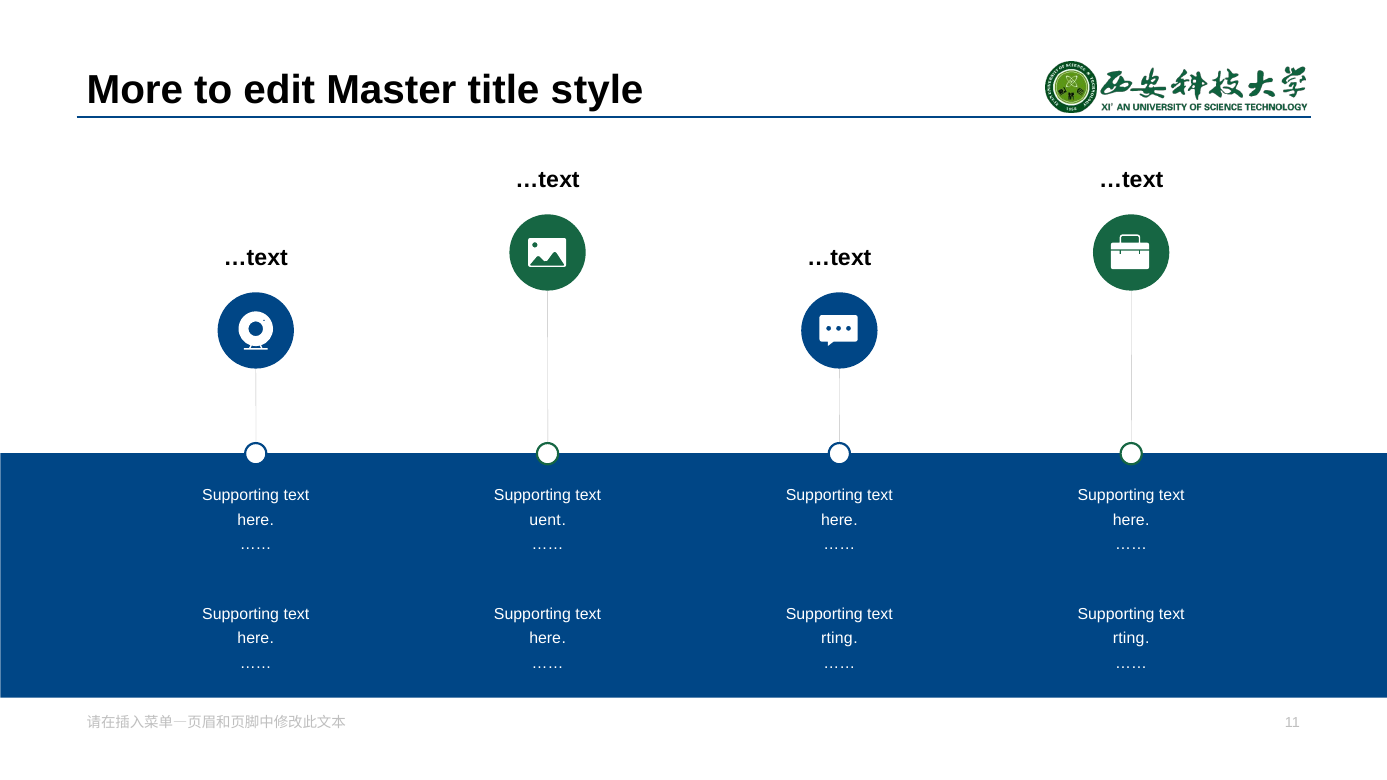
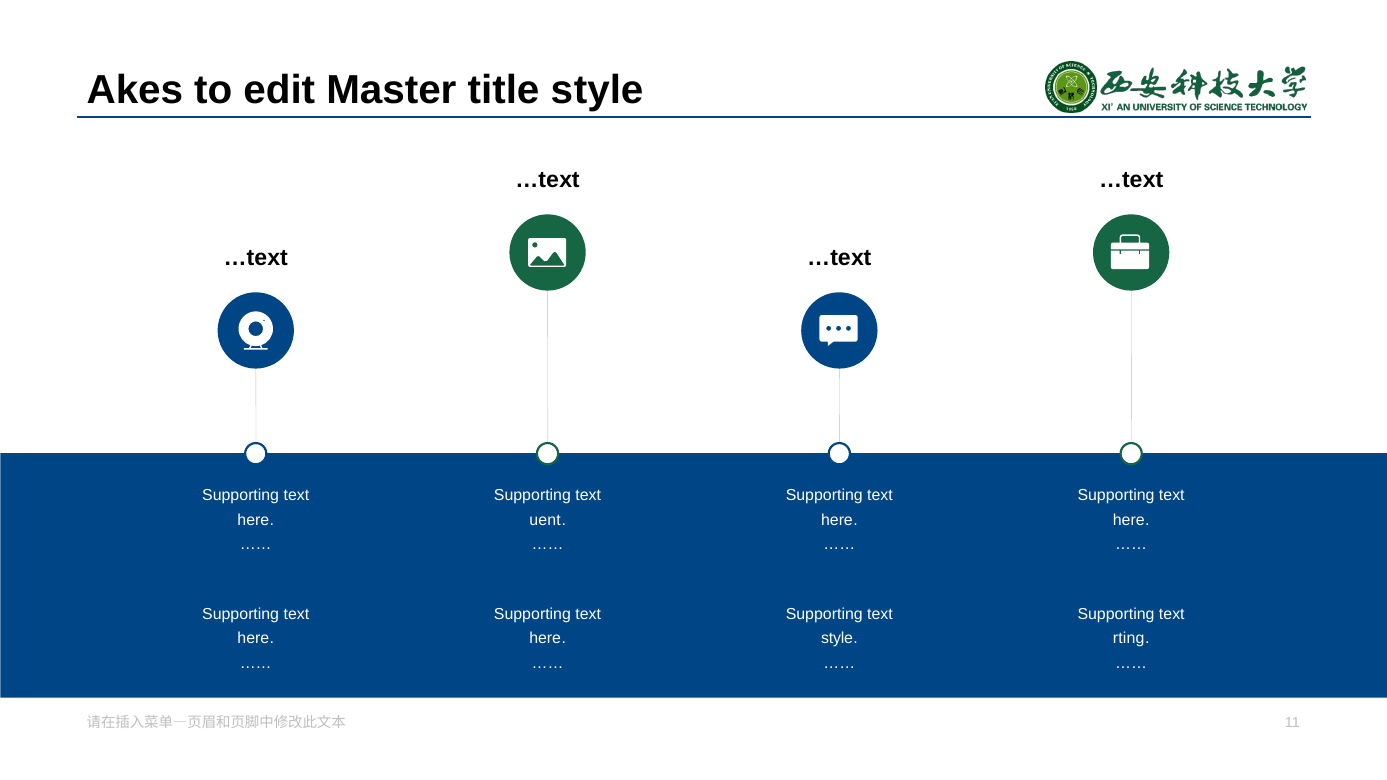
More: More -> Akes (135, 90)
rting: rting -> style (837, 639)
